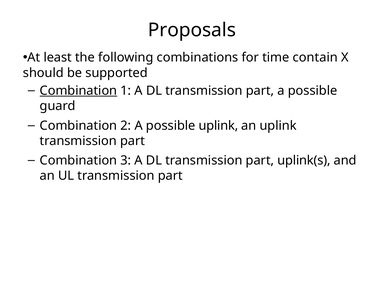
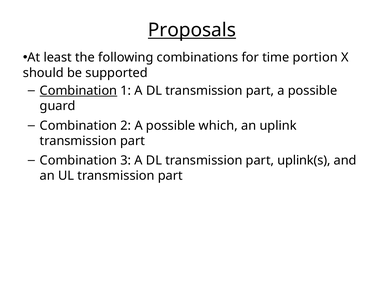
Proposals underline: none -> present (192, 30)
contain: contain -> portion (315, 58)
possible uplink: uplink -> which (218, 126)
